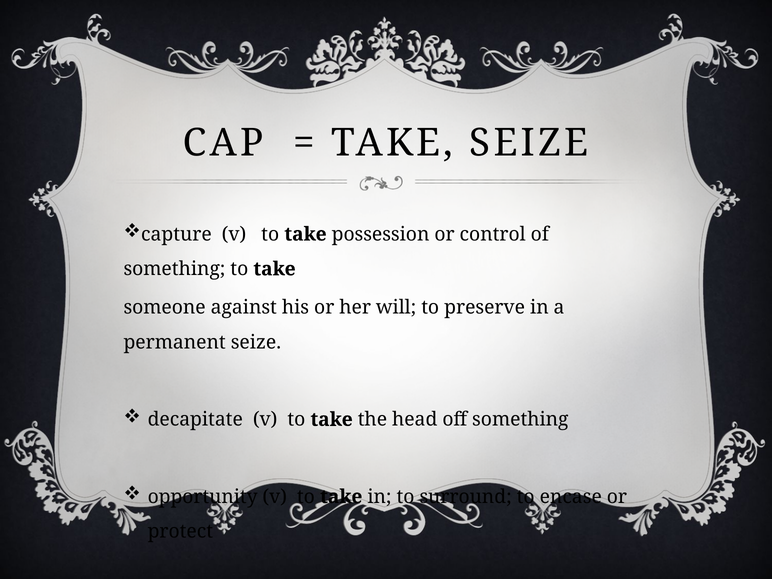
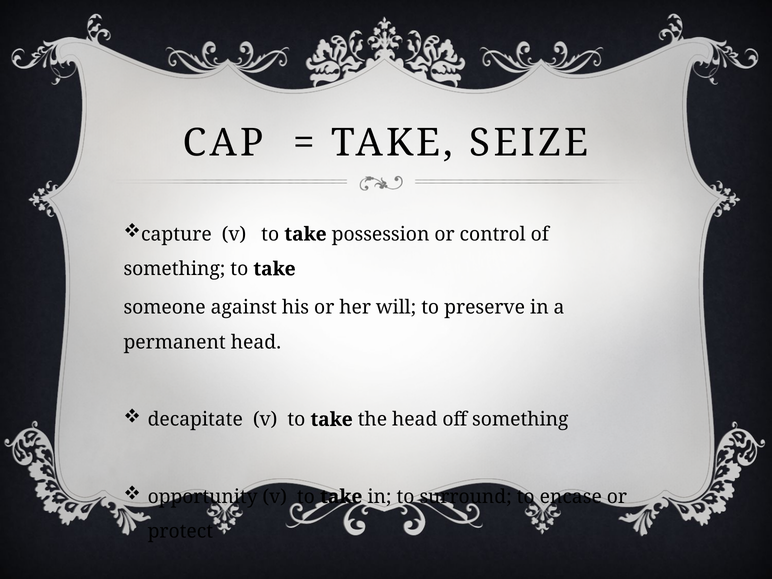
permanent seize: seize -> head (256, 342)
